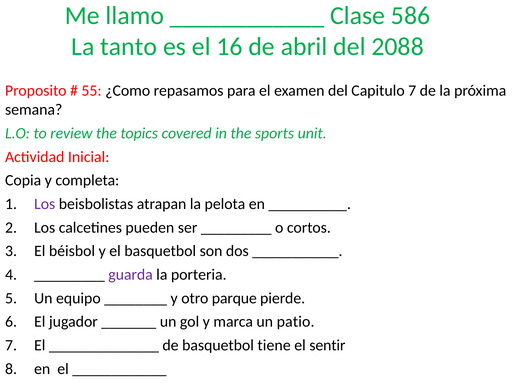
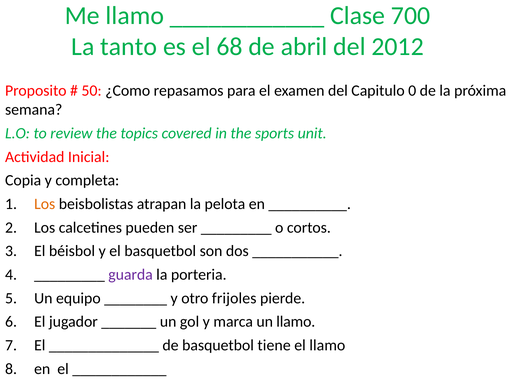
586: 586 -> 700 (411, 16)
16: 16 -> 68 (230, 47)
2088: 2088 -> 2012 (398, 47)
55: 55 -> 50 (92, 91)
Capitulo 7: 7 -> 0 (412, 91)
Los colour: purple -> orange (45, 204)
parque: parque -> frijoles (234, 298)
un patio: patio -> llamo (296, 322)
el sentir: sentir -> llamo (327, 345)
